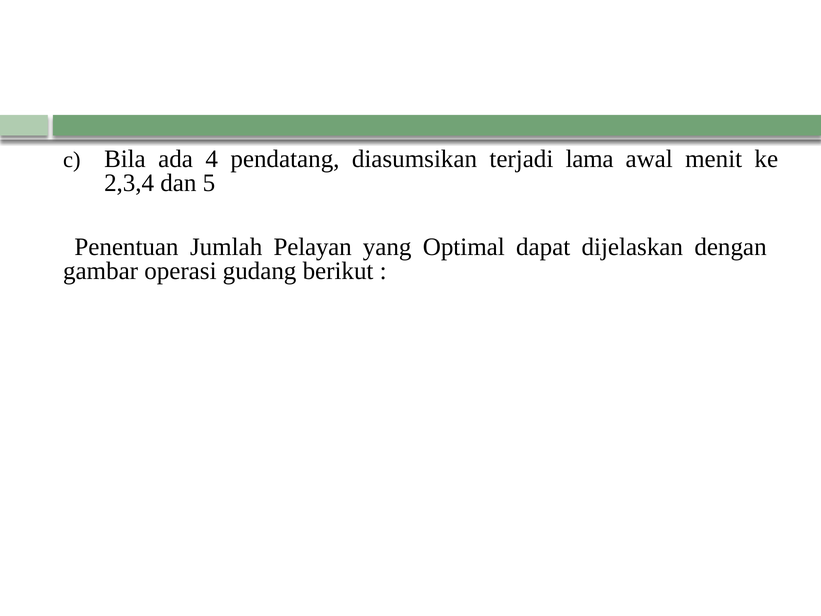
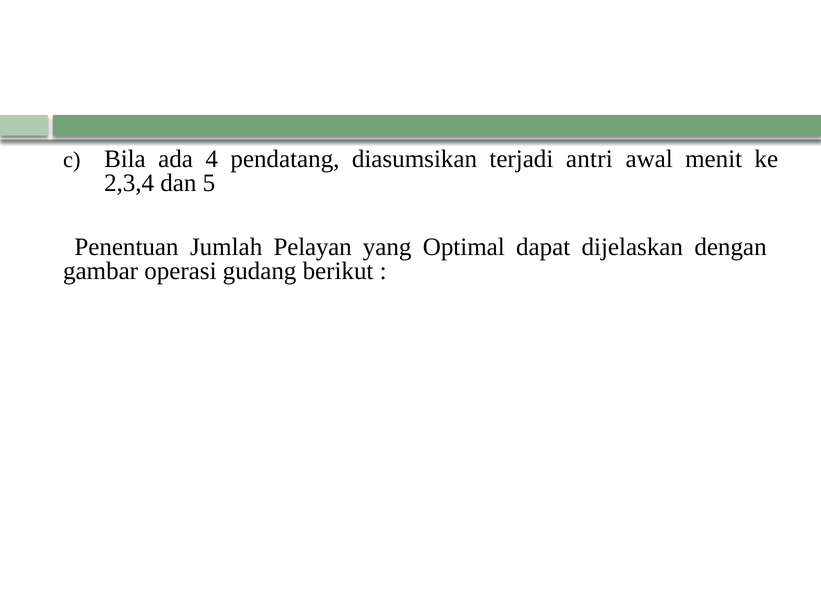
lama: lama -> antri (589, 159)
